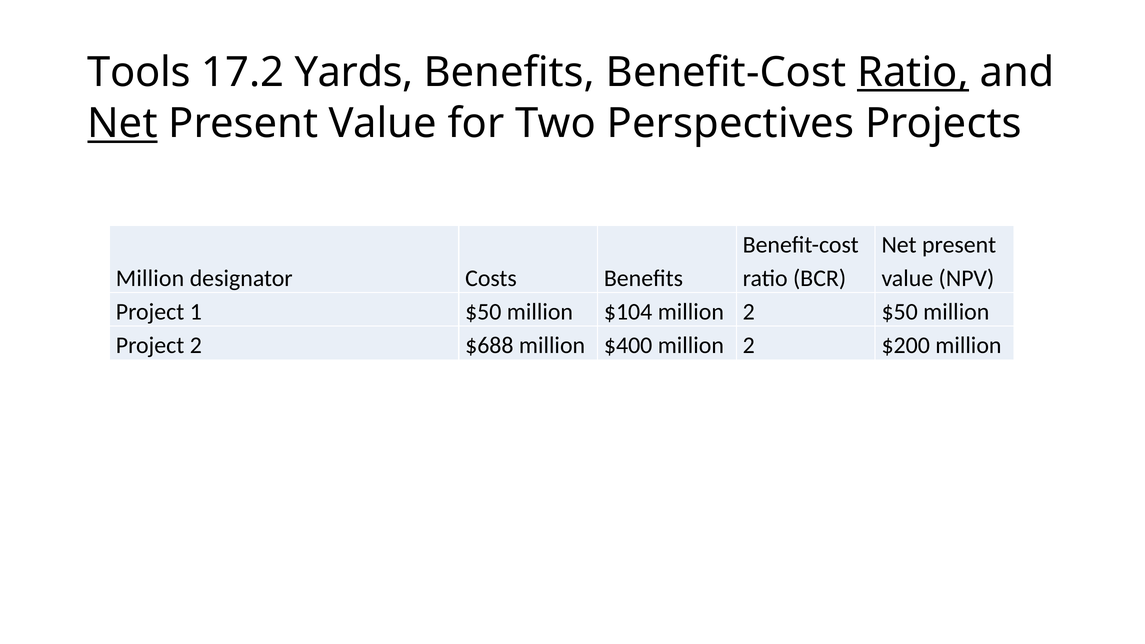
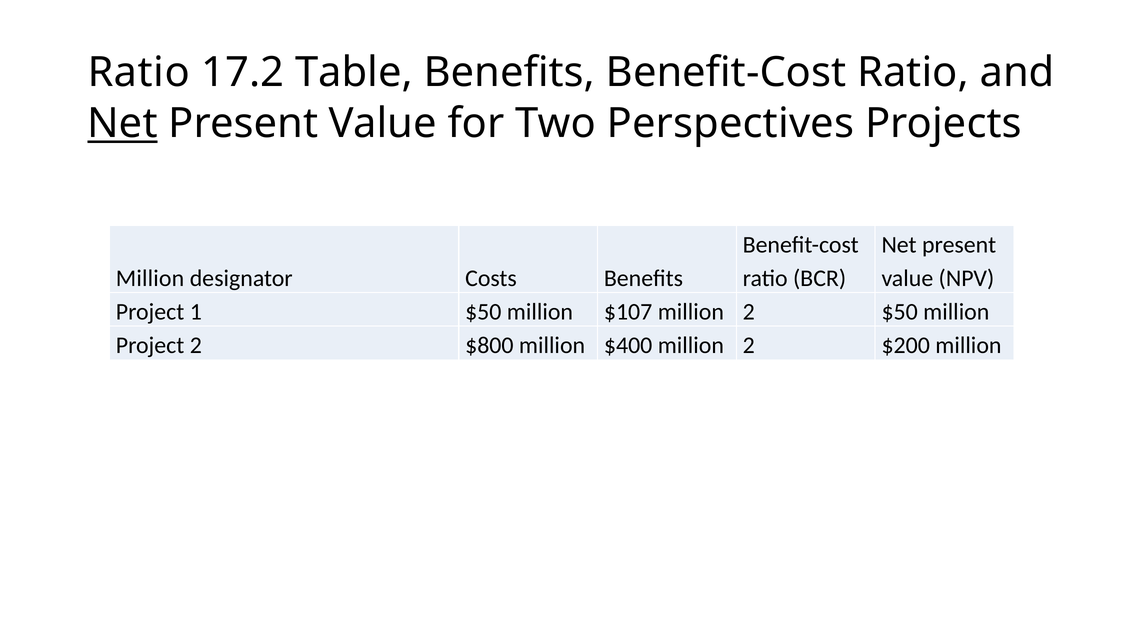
Tools: Tools -> Ratio (139, 72)
Yards: Yards -> Table (354, 72)
Ratio underline: present -> none (913, 72)
$104: $104 -> $107 (628, 312)
$688: $688 -> $800 (489, 345)
